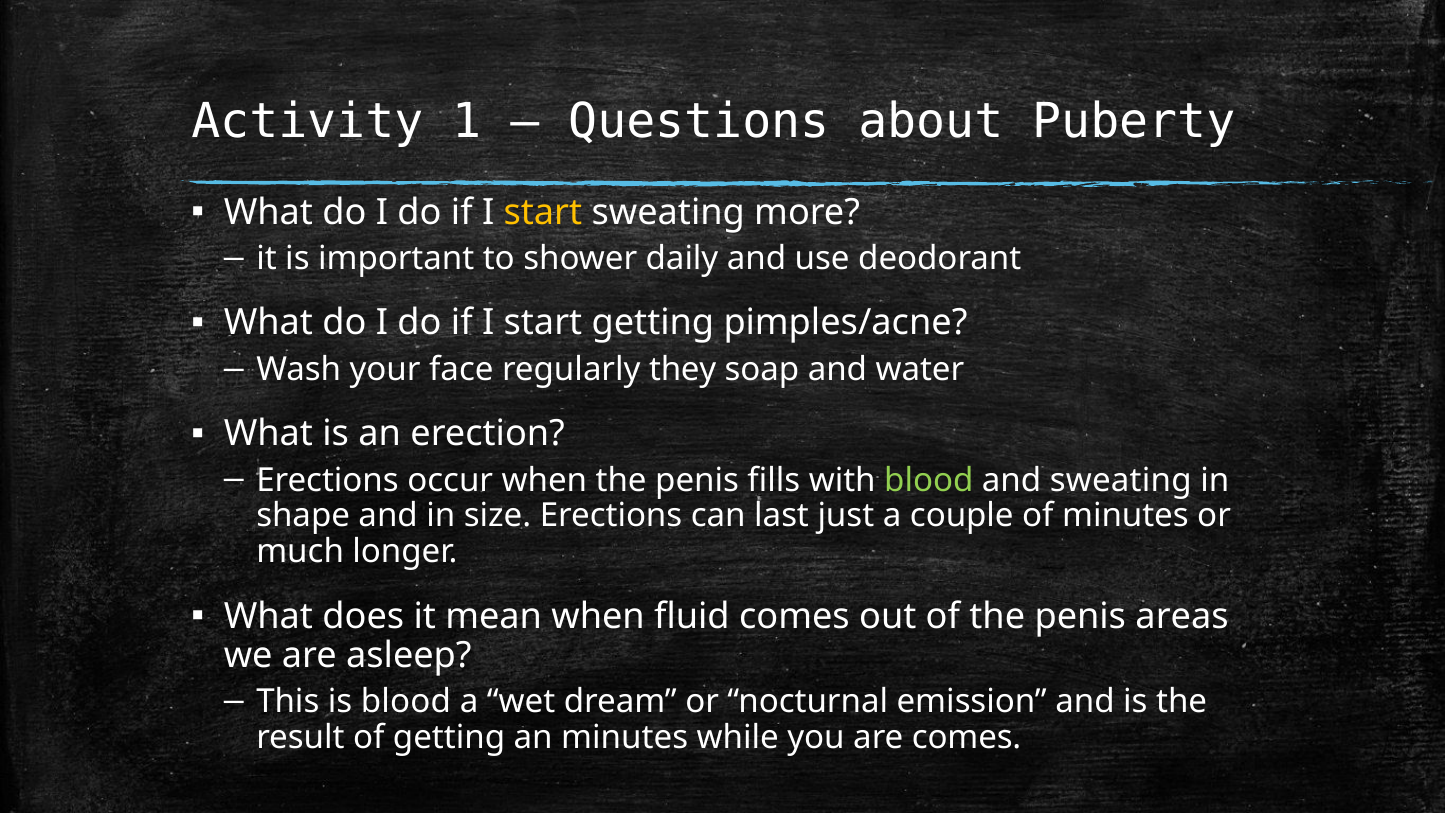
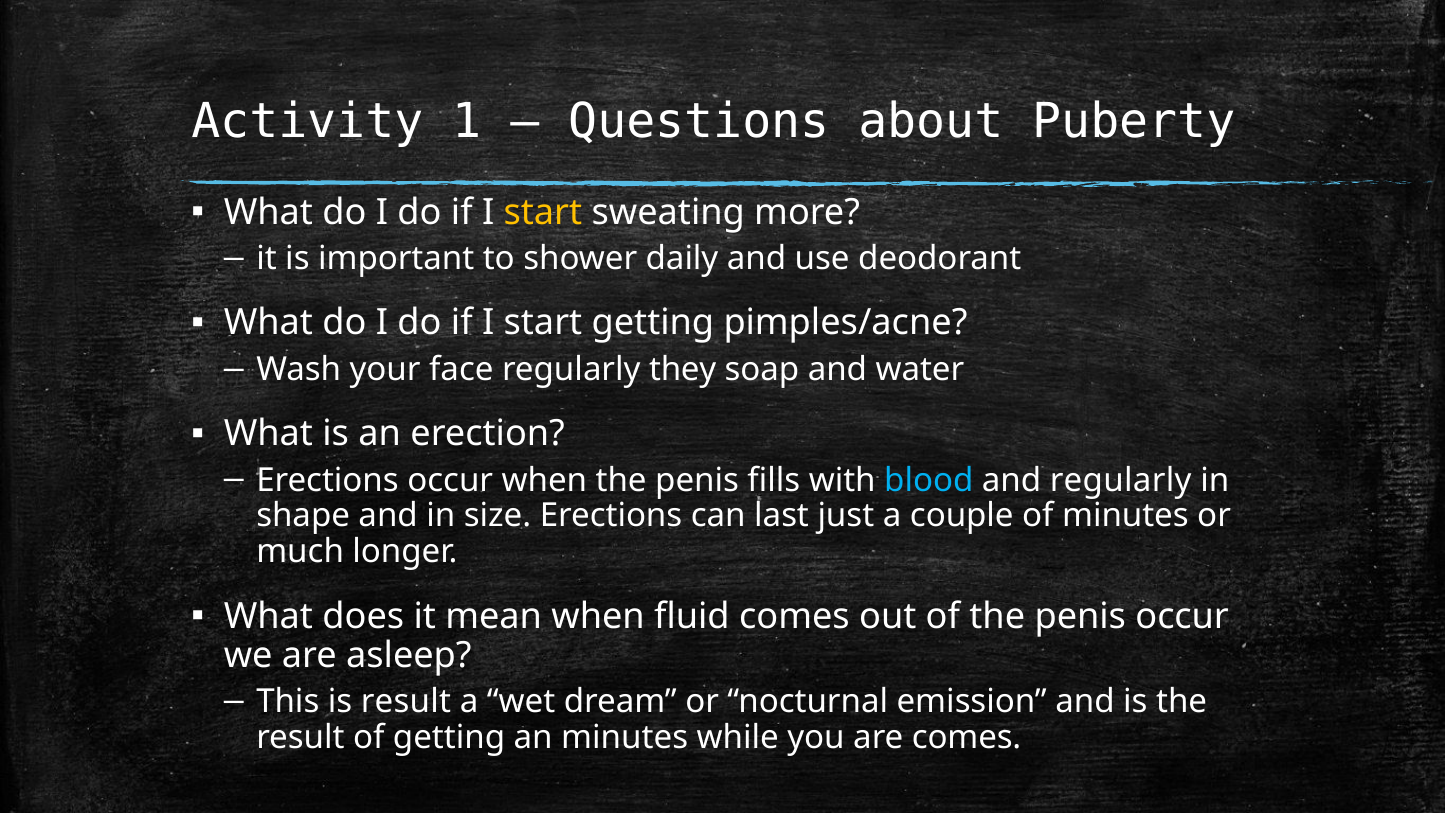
blood colour: light green -> light blue (929, 480)
and sweating: sweating -> regularly (1121, 480)
penis areas: areas -> occur (1182, 616)
is blood: blood -> result (406, 701)
